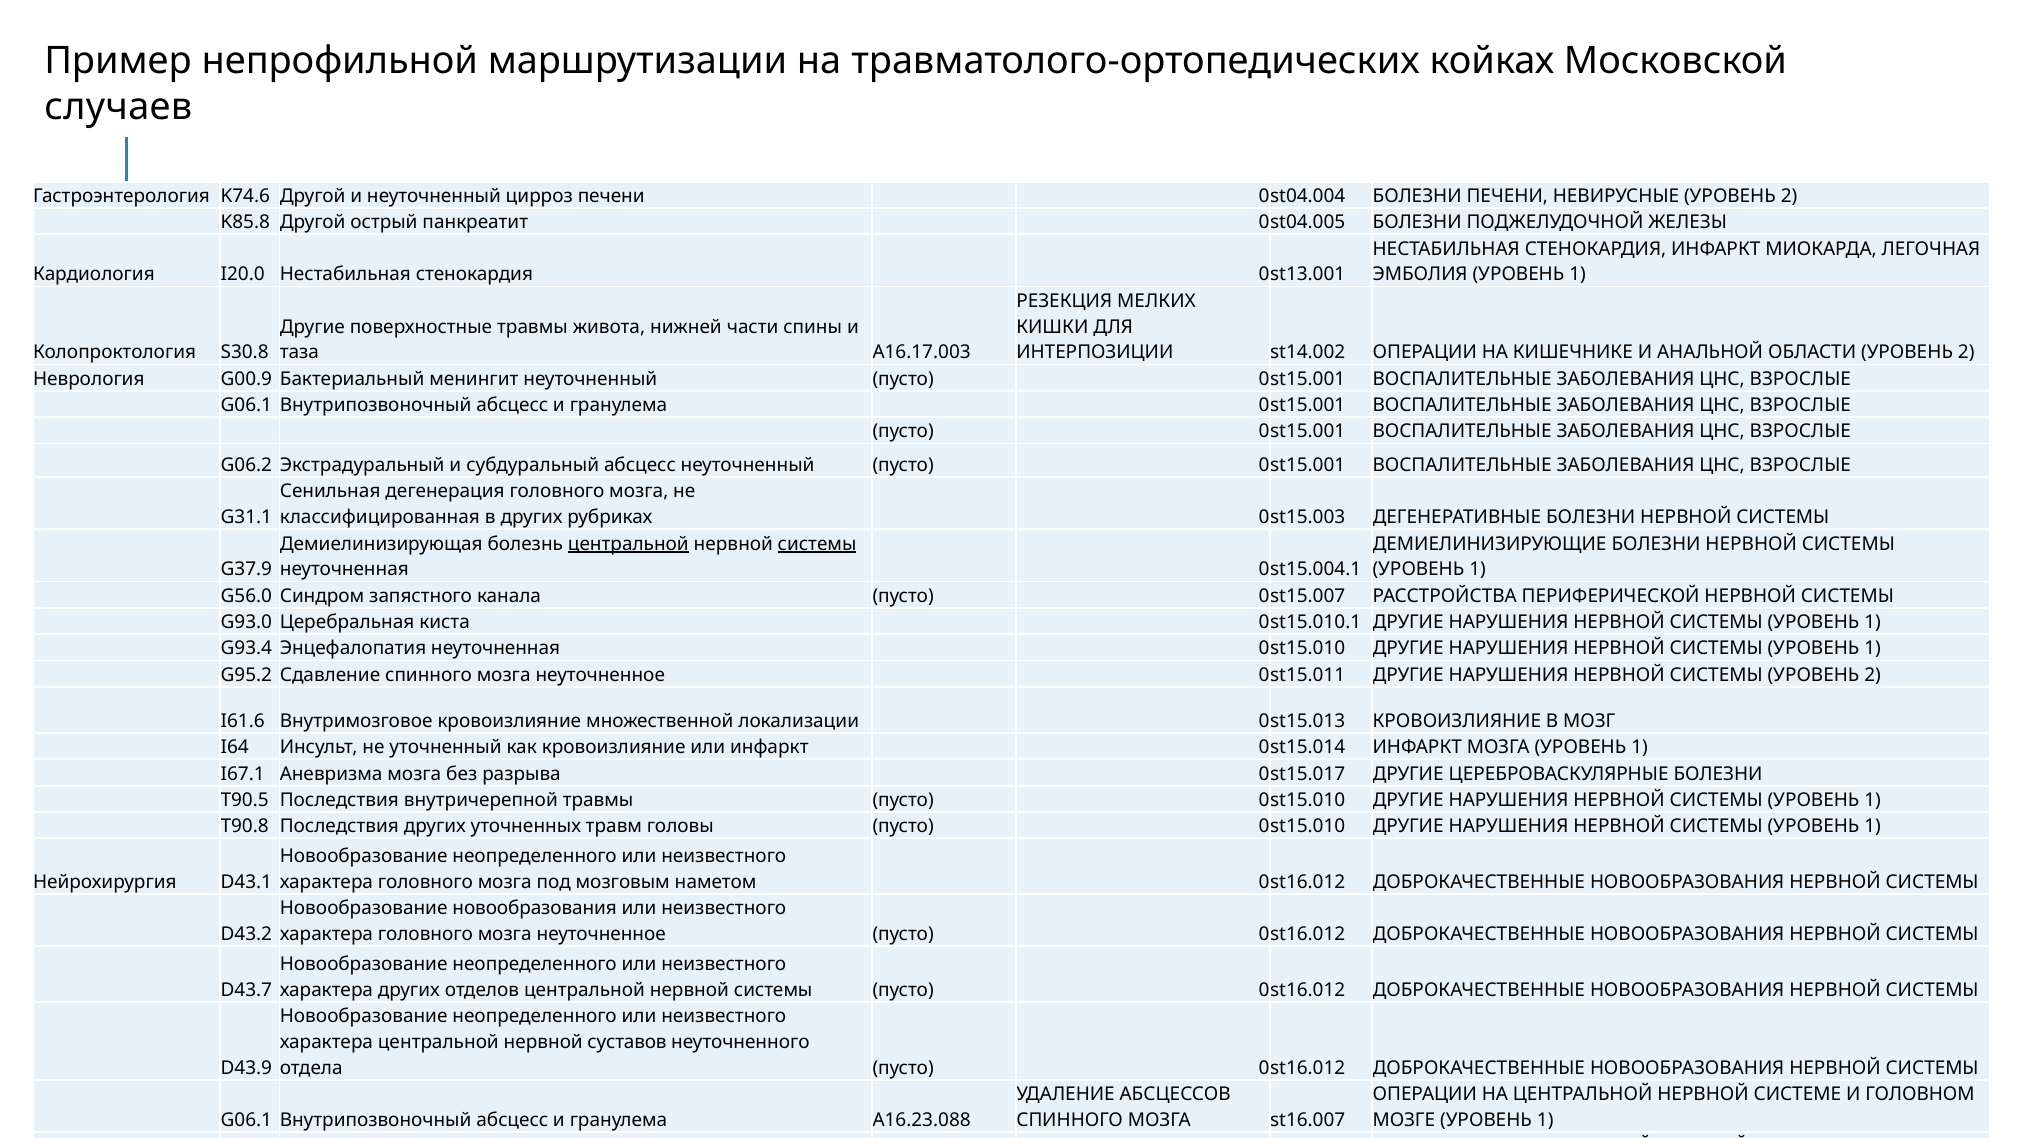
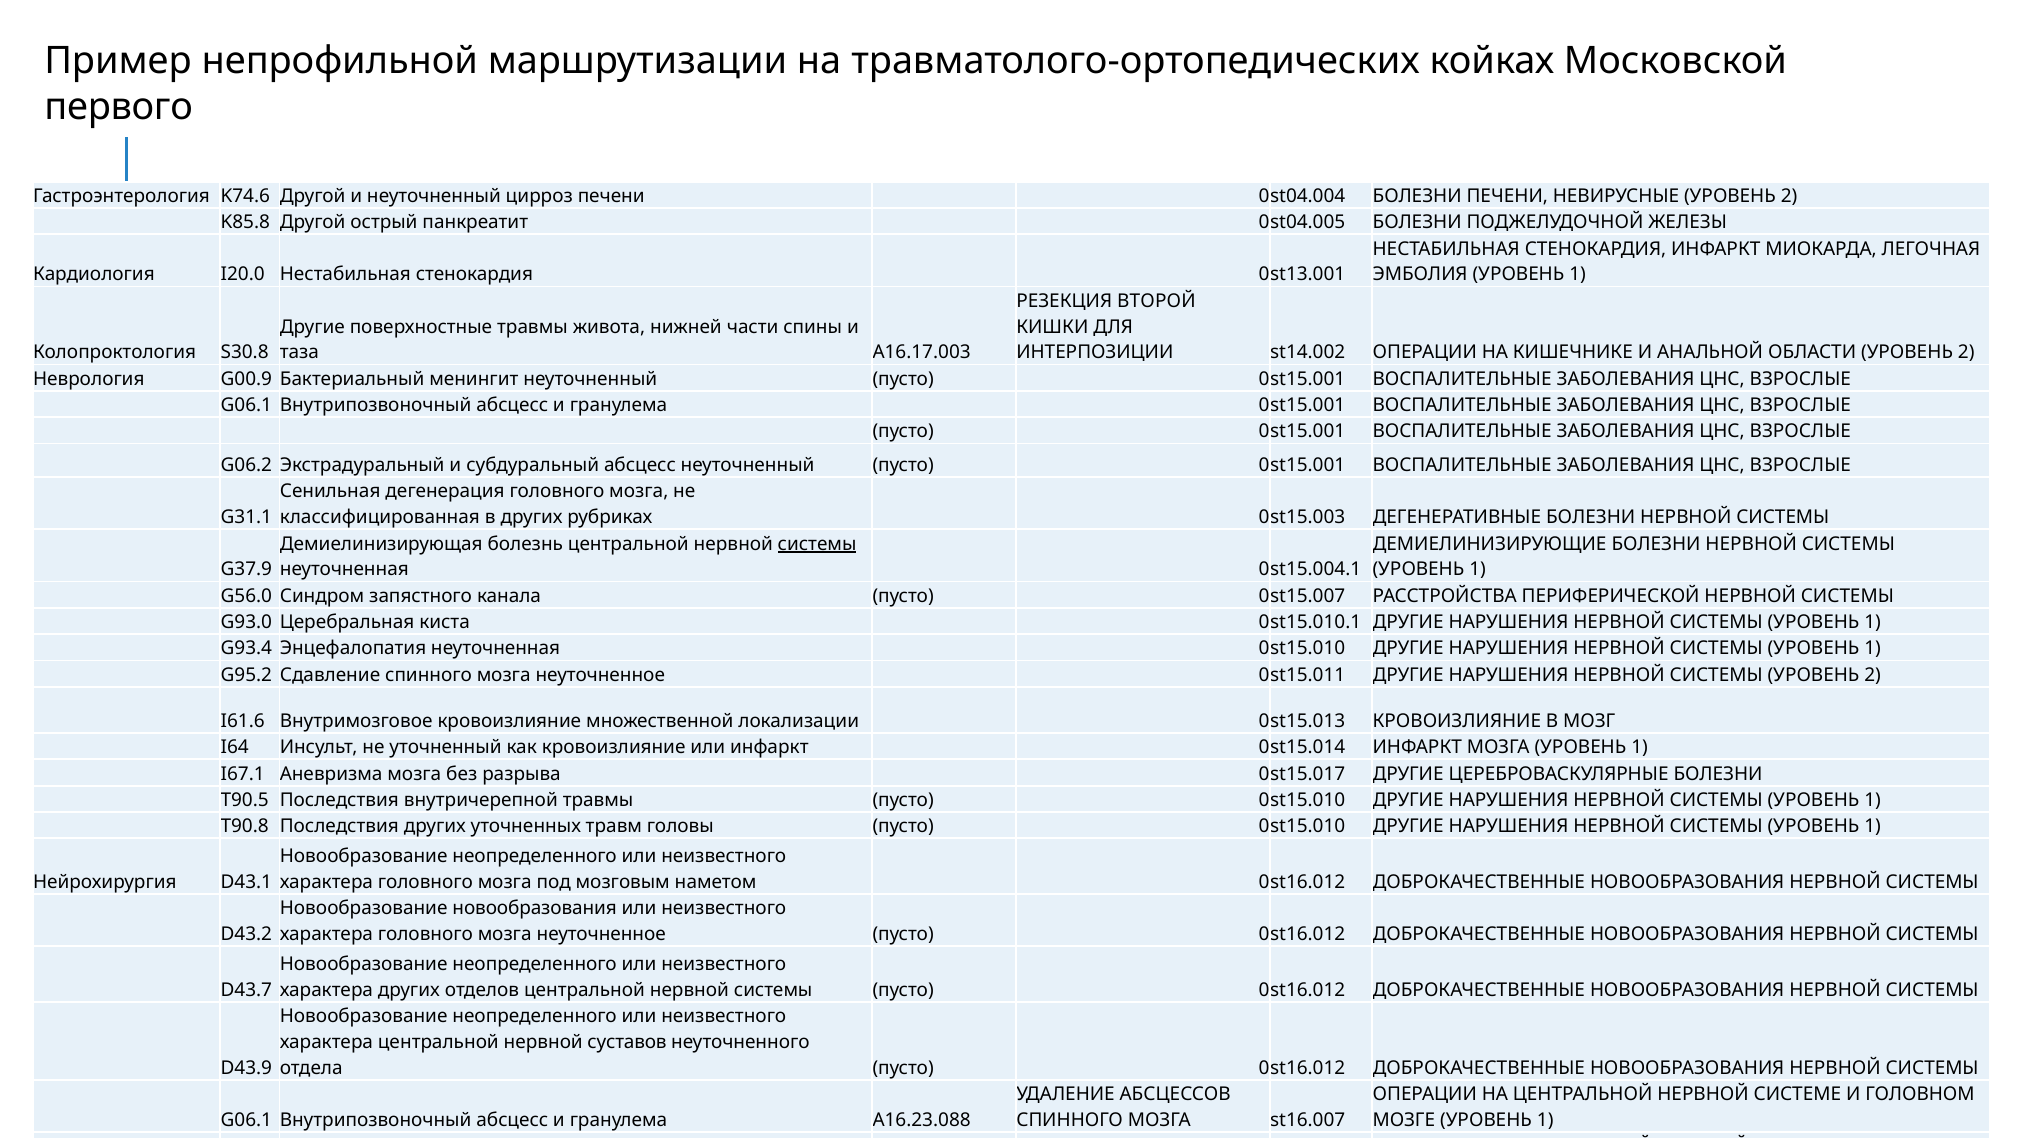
случаев: случаев -> первого (119, 107)
МЕЛКИХ: МЕЛКИХ -> ВТОРОЙ (1156, 301)
центральной underline: present -> none (628, 544)
